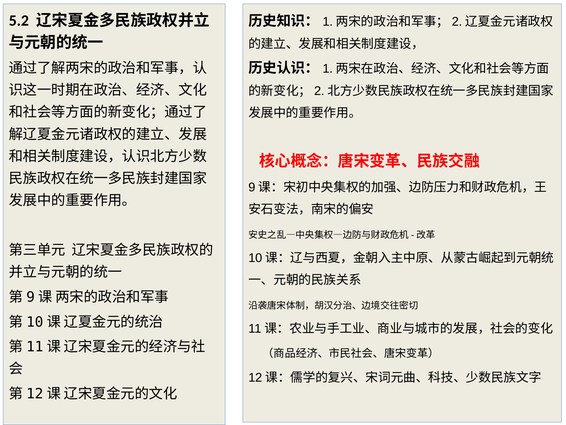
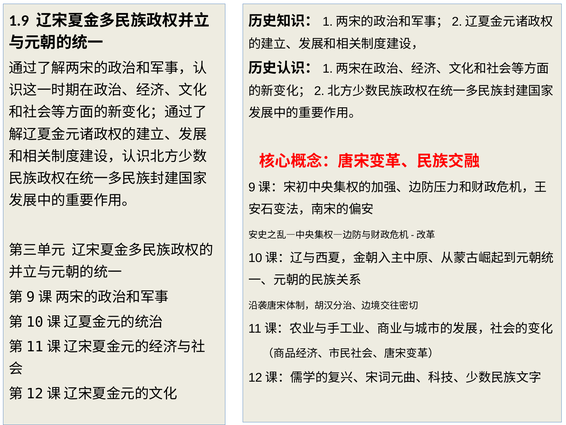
5.2: 5.2 -> 1.9 (19, 20)
